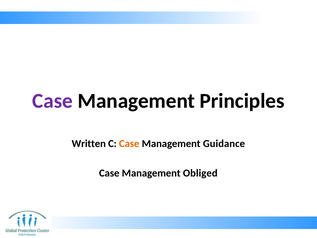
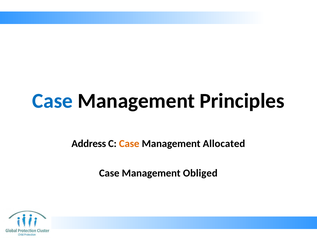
Case colour: purple -> blue (53, 101)
Written: Written -> Address (89, 143)
Guidance: Guidance -> Allocated (224, 143)
